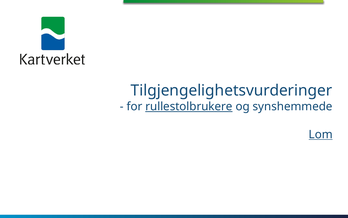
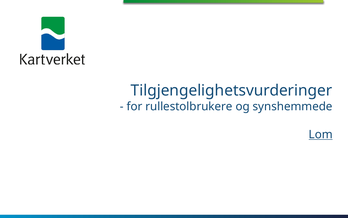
rullestolbrukere underline: present -> none (189, 106)
